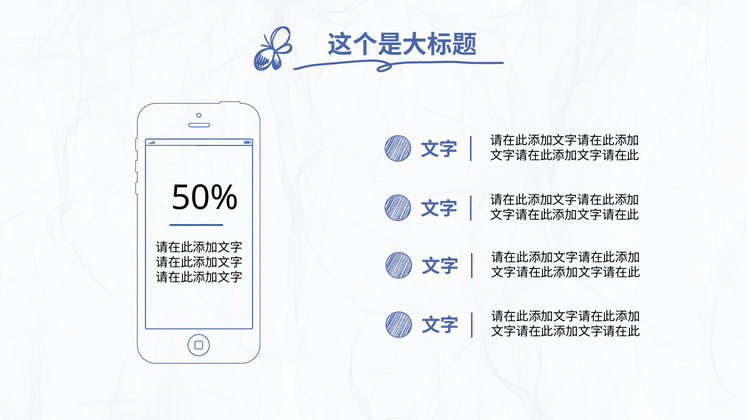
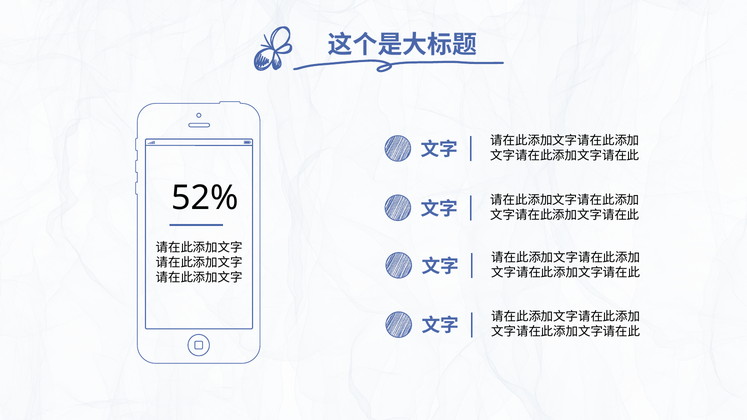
50%: 50% -> 52% (205, 198)
